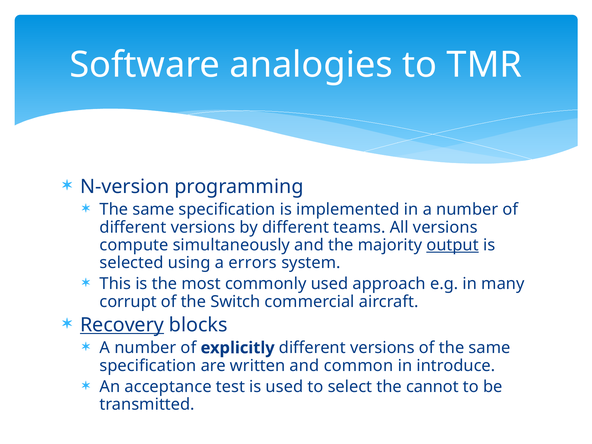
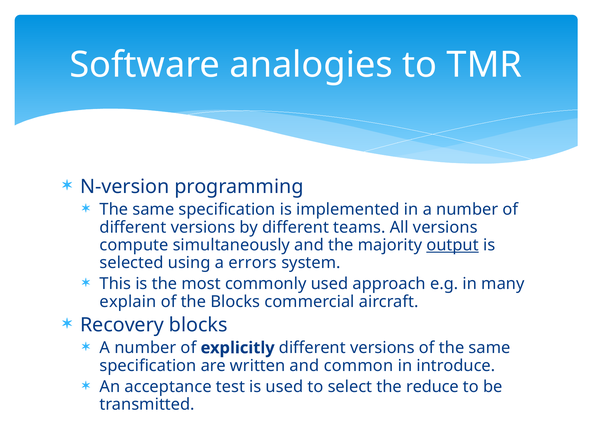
corrupt: corrupt -> explain (128, 302)
the Switch: Switch -> Blocks (235, 302)
Recovery underline: present -> none (122, 325)
cannot: cannot -> reduce (432, 387)
